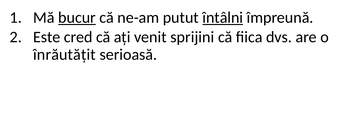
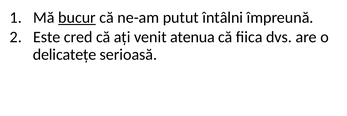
întâlni underline: present -> none (223, 18)
sprijini: sprijini -> atenua (192, 37)
înrăutățit: înrăutățit -> delicatețe (65, 54)
